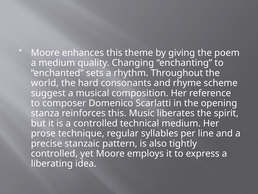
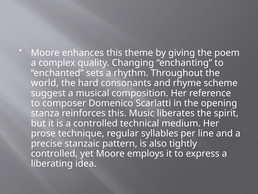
a medium: medium -> complex (57, 63)
